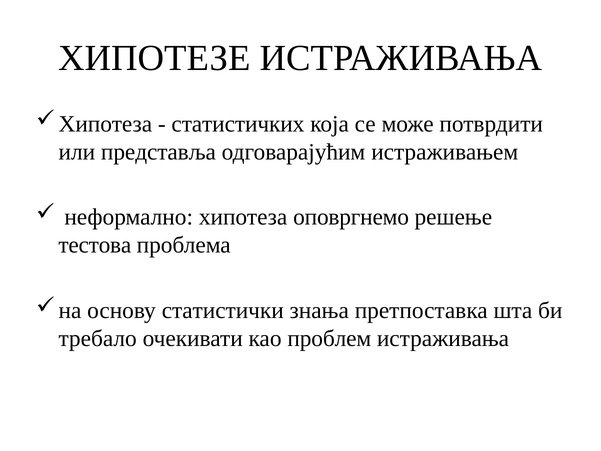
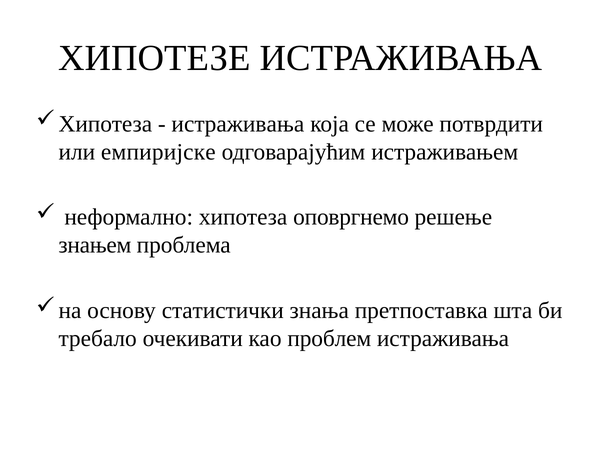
статистичких: статистичких -> истраживања (238, 124)
представља: представља -> емпиријске (158, 152)
тестова: тестова -> знањем (95, 245)
